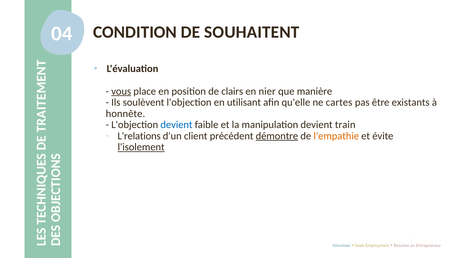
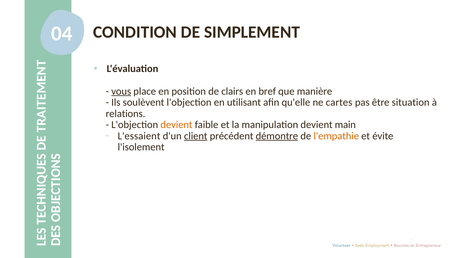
SOUHAITENT: SOUHAITENT -> SIMPLEMENT (252, 32)
nier: nier -> bref (267, 91)
existants: existants -> situation (411, 102)
honnête: honnête -> relations (126, 114)
devient colour: blue -> orange (176, 125)
train: train -> main (345, 125)
L'relations: L'relations -> L'essaient (139, 136)
client underline: none -> present (196, 136)
l'isolement underline: present -> none (141, 147)
